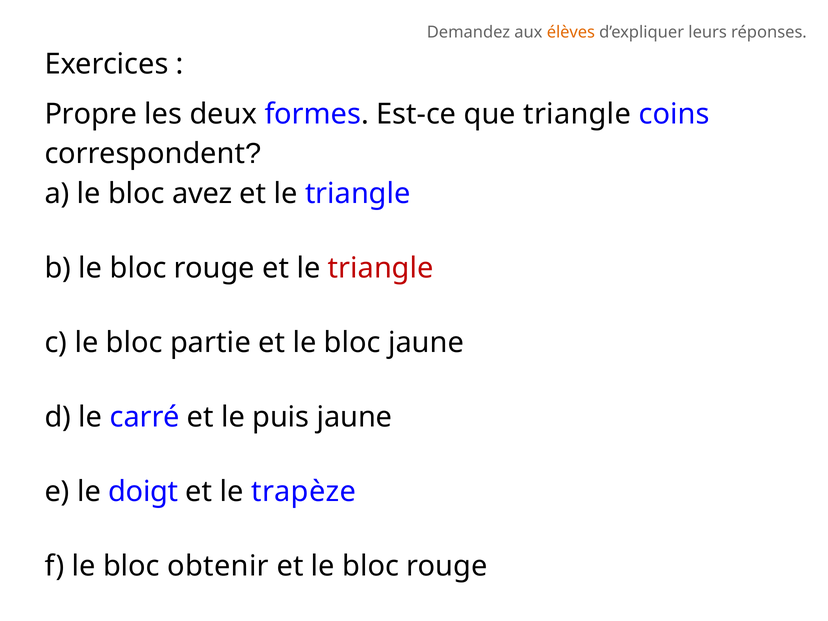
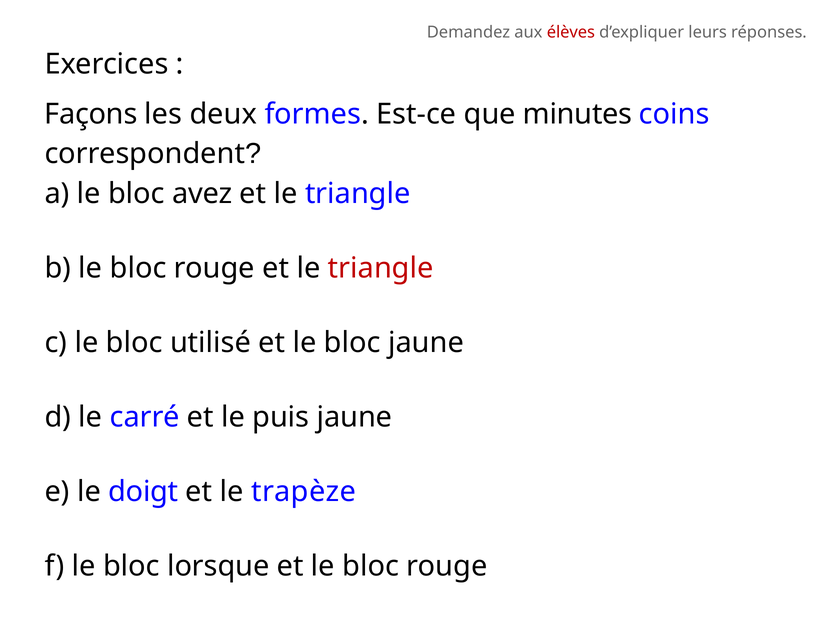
élèves colour: orange -> red (571, 32)
Propre: Propre -> Façons (91, 114)
que triangle: triangle -> minutes (577, 114)
partie: partie -> utilisé (211, 343)
obtenir: obtenir -> lorsque (218, 566)
